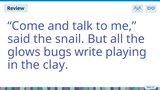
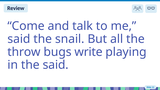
glows: glows -> throw (24, 52)
the clay: clay -> said (56, 65)
